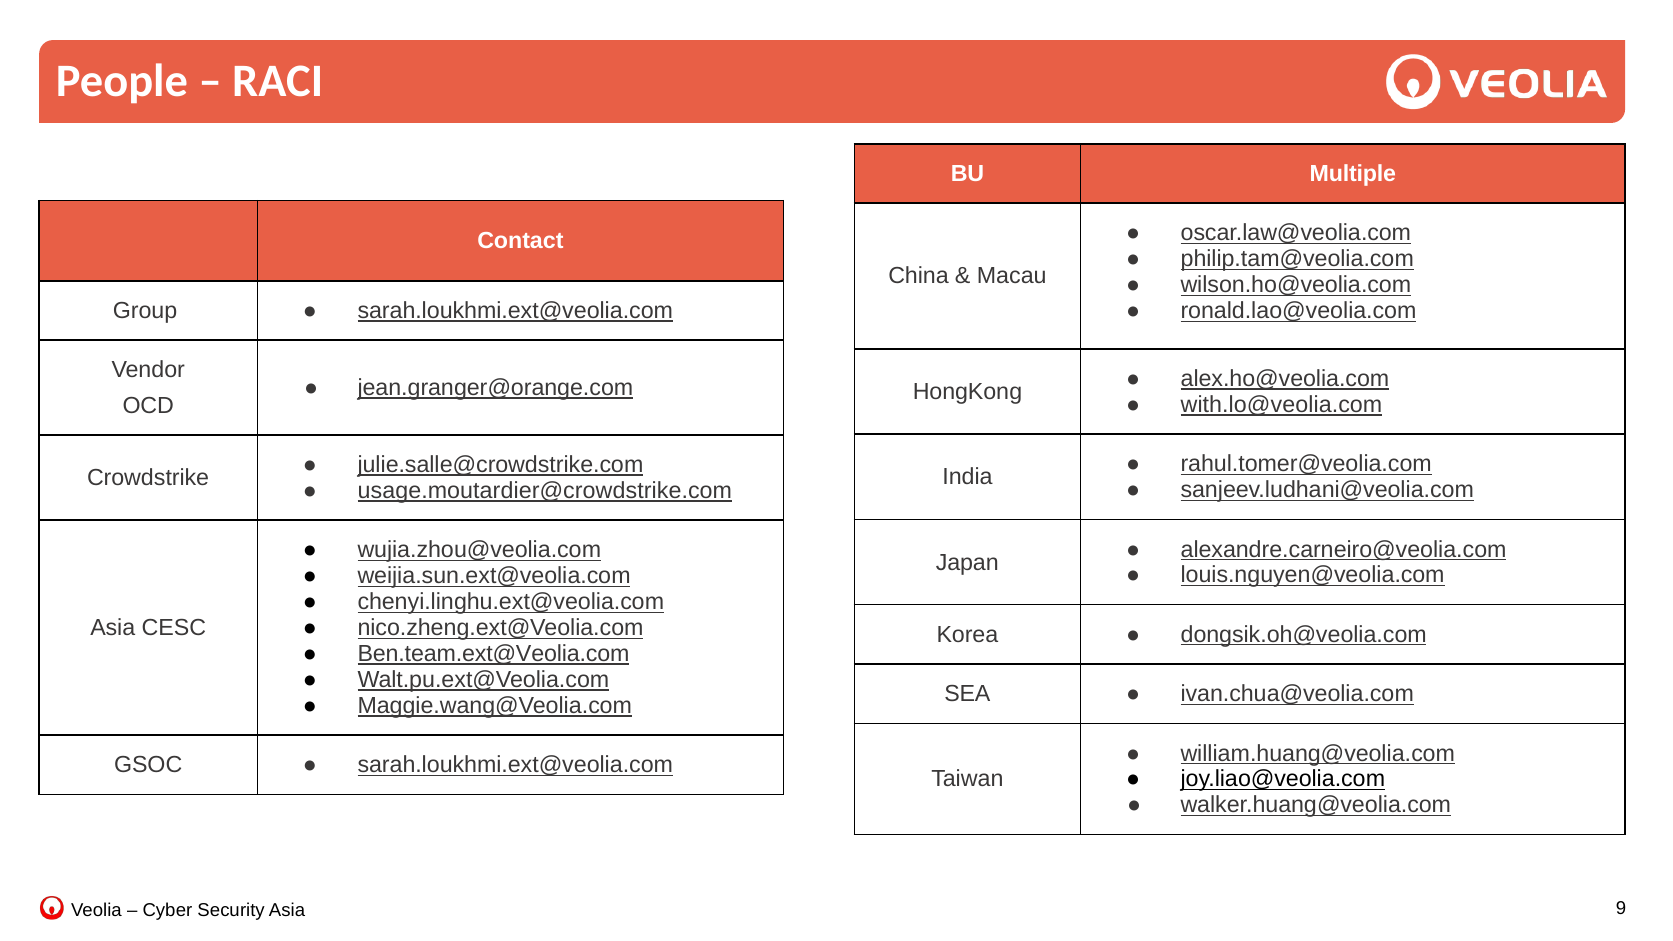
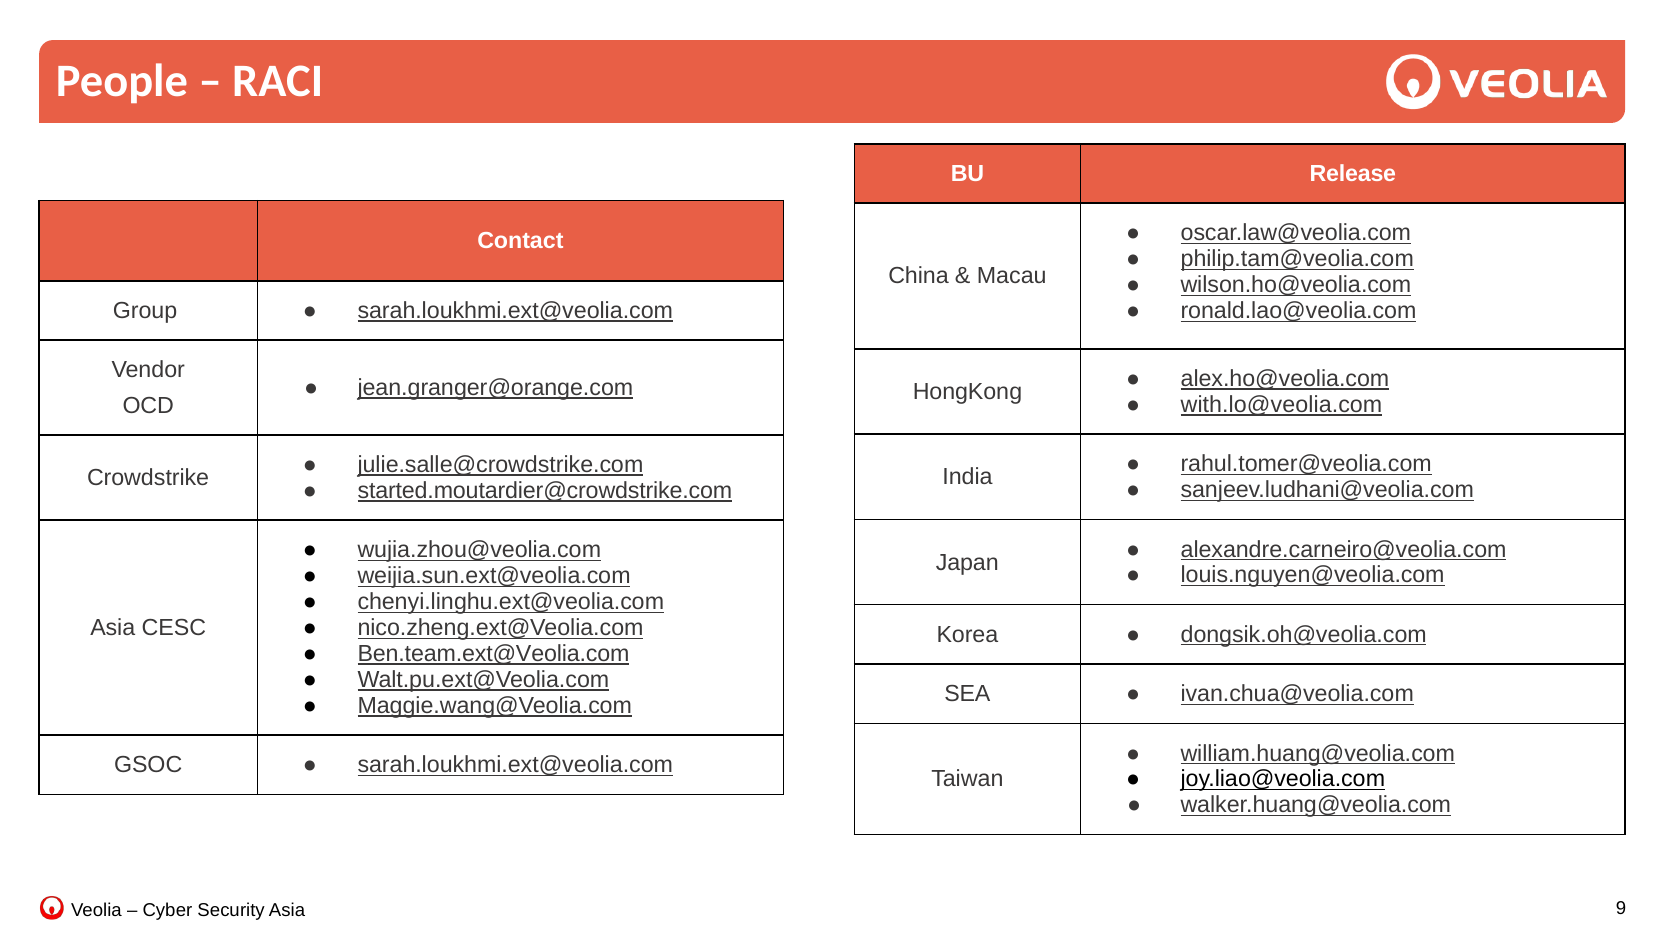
Multiple: Multiple -> Release (1353, 174)
usage.moutardier@crowdstrike.com: usage.moutardier@crowdstrike.com -> started.moutardier@crowdstrike.com (545, 491)
